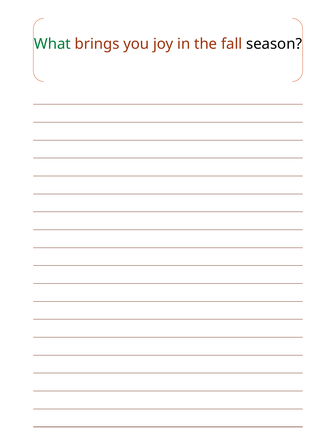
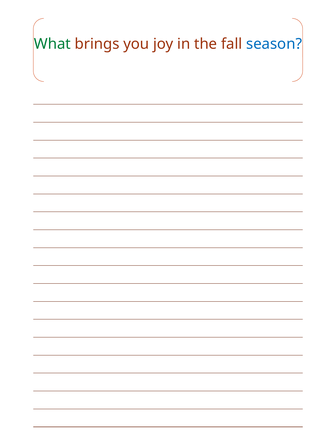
season colour: black -> blue (274, 44)
